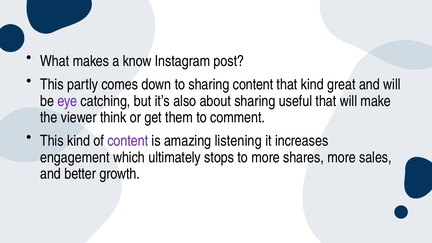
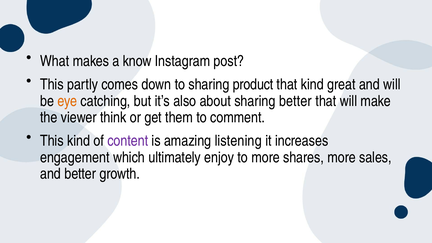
sharing content: content -> product (253, 85)
eye colour: purple -> orange (67, 101)
sharing useful: useful -> better (295, 101)
stops: stops -> enjoy (219, 157)
